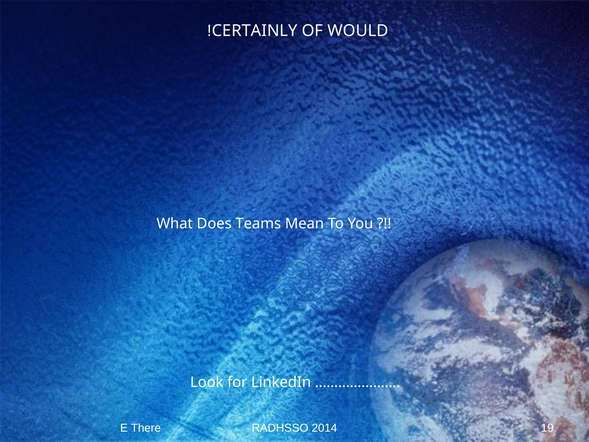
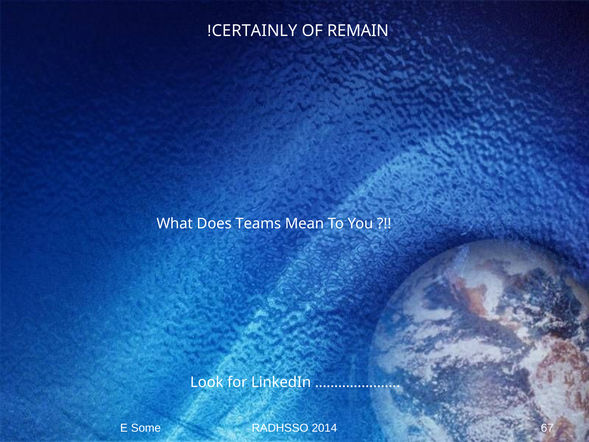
WOULD: WOULD -> REMAIN (358, 31)
There: There -> Some (146, 428)
19: 19 -> 67 (547, 428)
